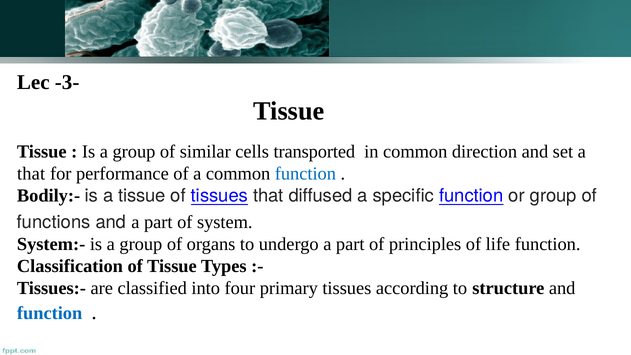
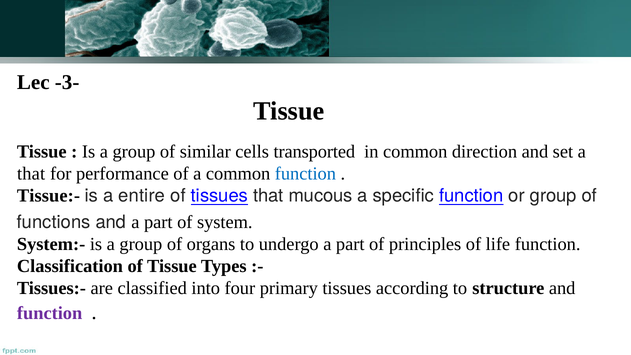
Bodily:-: Bodily:- -> Tissue:- (48, 196)
a tissue: tissue -> entire (142, 196)
diffused: diffused -> mucous (321, 196)
function colour: blue -> purple (50, 313)
